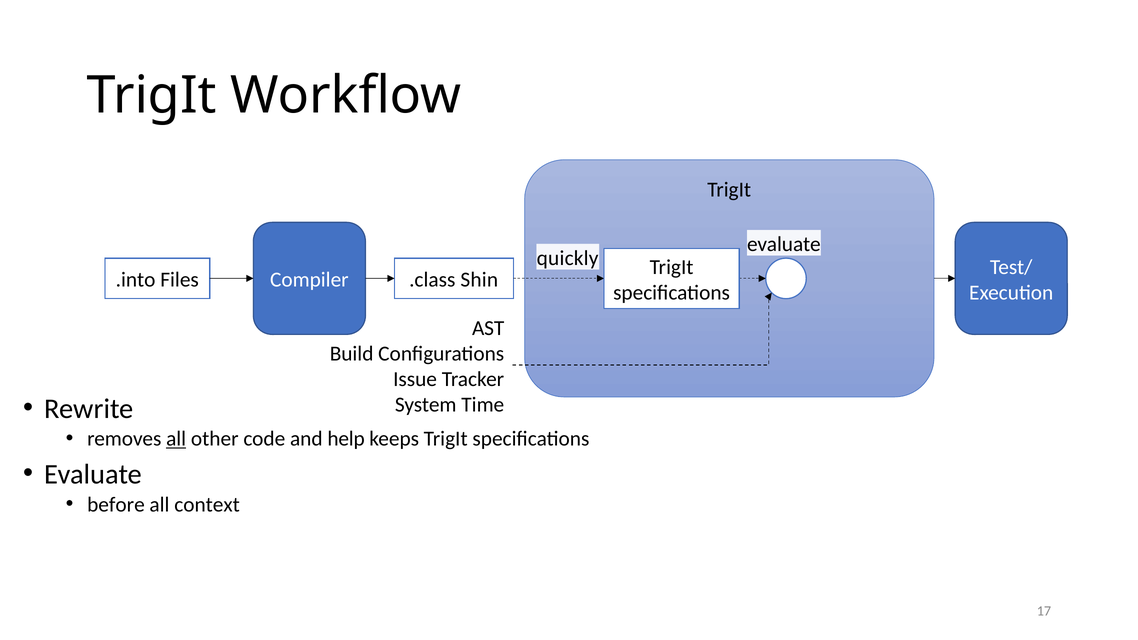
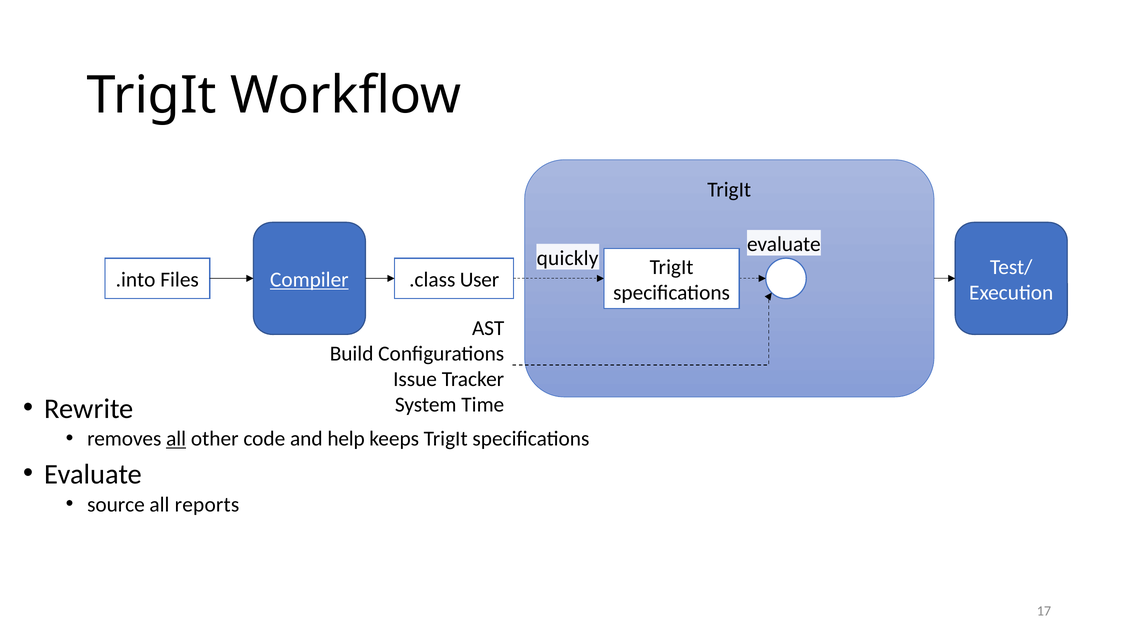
Compiler underline: none -> present (309, 280)
Shin: Shin -> User (479, 280)
before: before -> source (116, 505)
context: context -> reports (207, 505)
